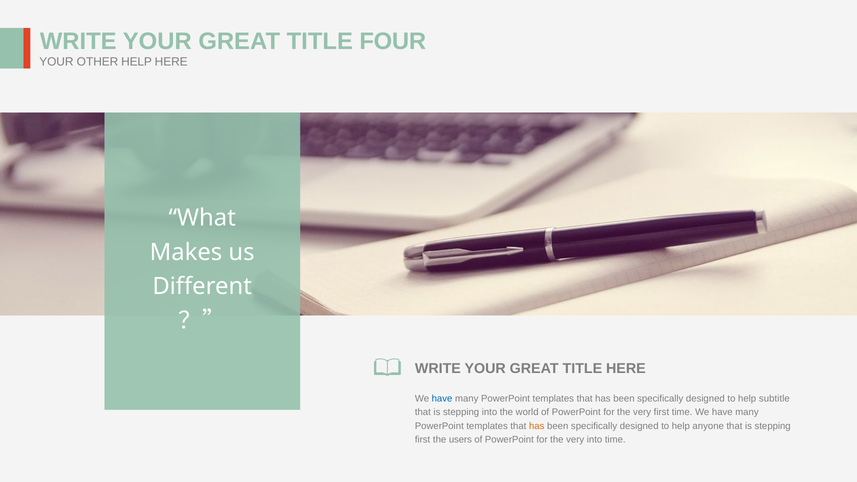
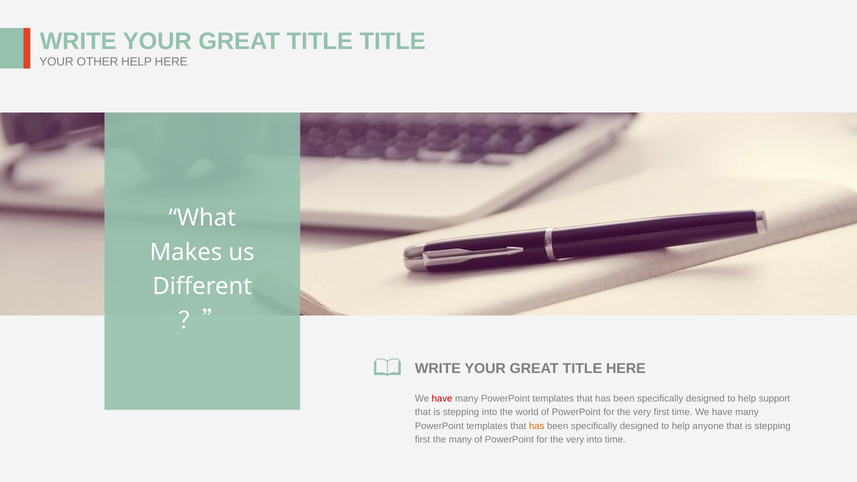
TITLE FOUR: FOUR -> TITLE (393, 41)
have colour: blue -> red (442, 399)
subtitle: subtitle -> support (774, 399)
the users: users -> many (460, 440)
